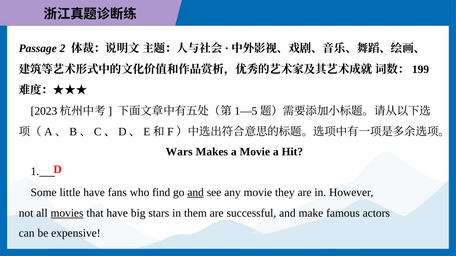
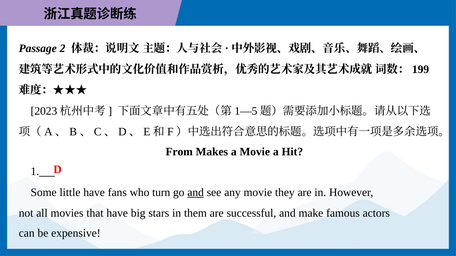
Wars: Wars -> From (179, 152)
find: find -> turn (161, 193)
movies underline: present -> none (67, 214)
